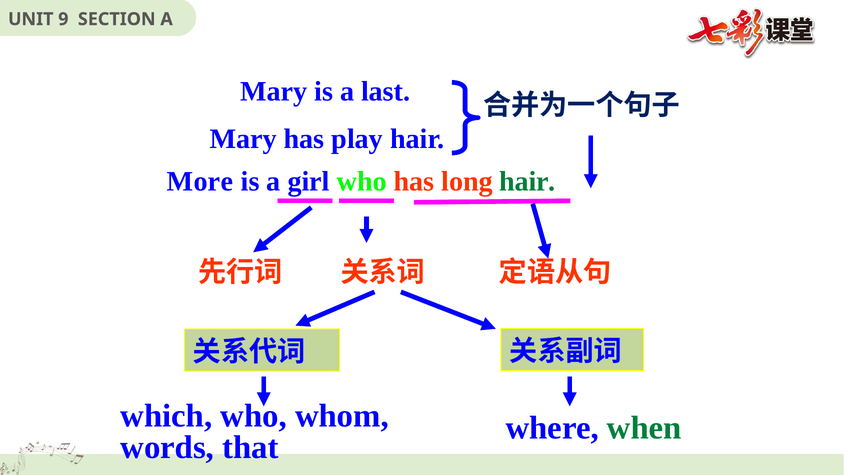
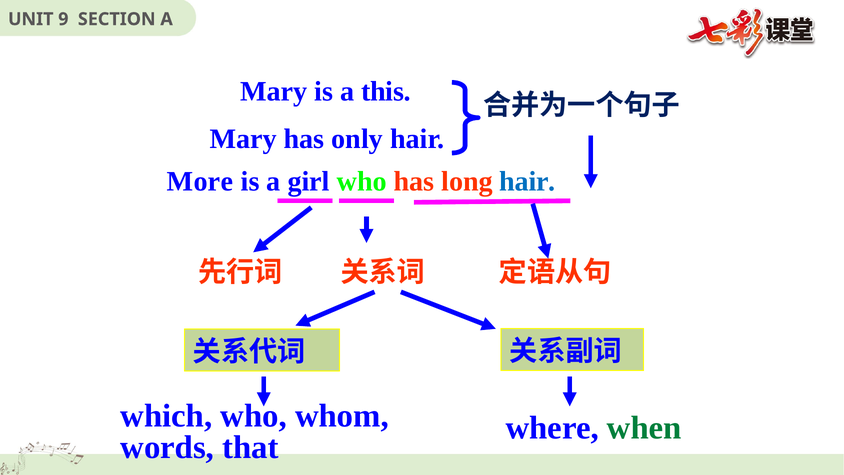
last: last -> this (386, 92)
play: play -> only (357, 139)
hair colour: green -> blue (527, 181)
